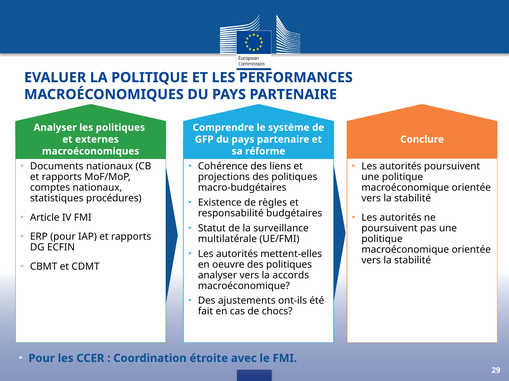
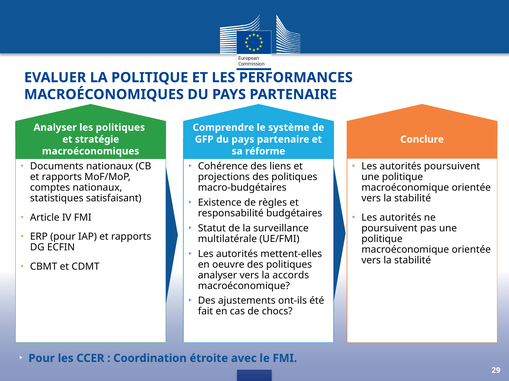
externes: externes -> stratégie (97, 140)
procédures: procédures -> satisfaisant (114, 199)
